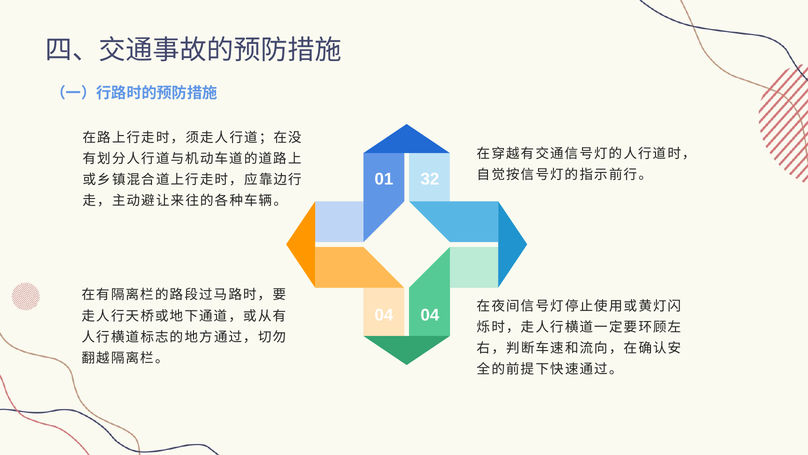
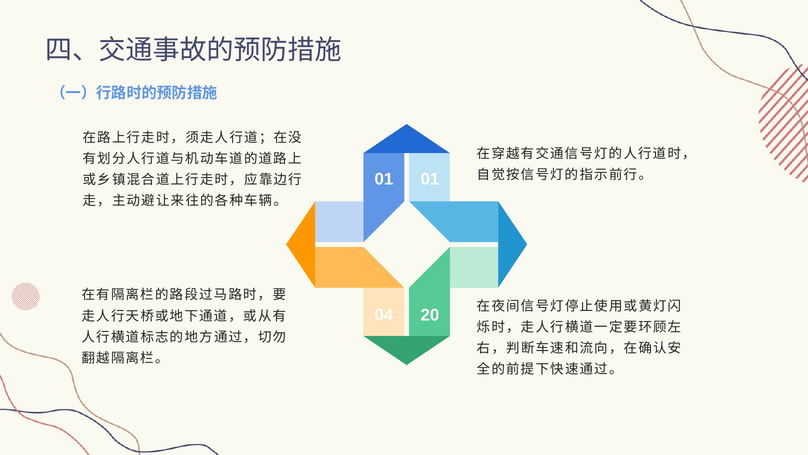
01 32: 32 -> 01 (430, 179)
04 04: 04 -> 20 (430, 315)
